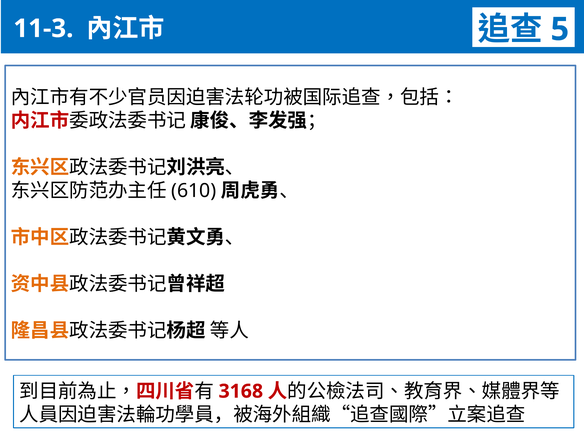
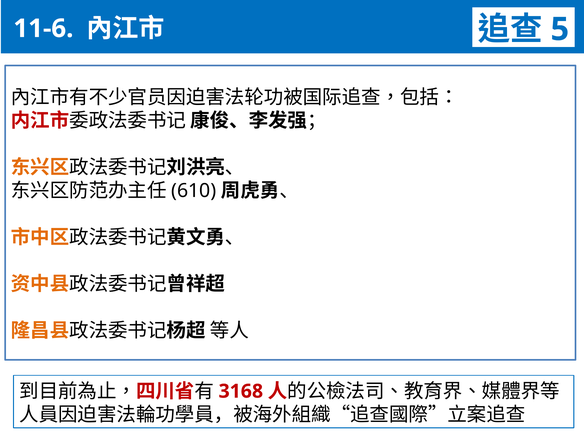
11-3: 11-3 -> 11-6 (43, 28)
